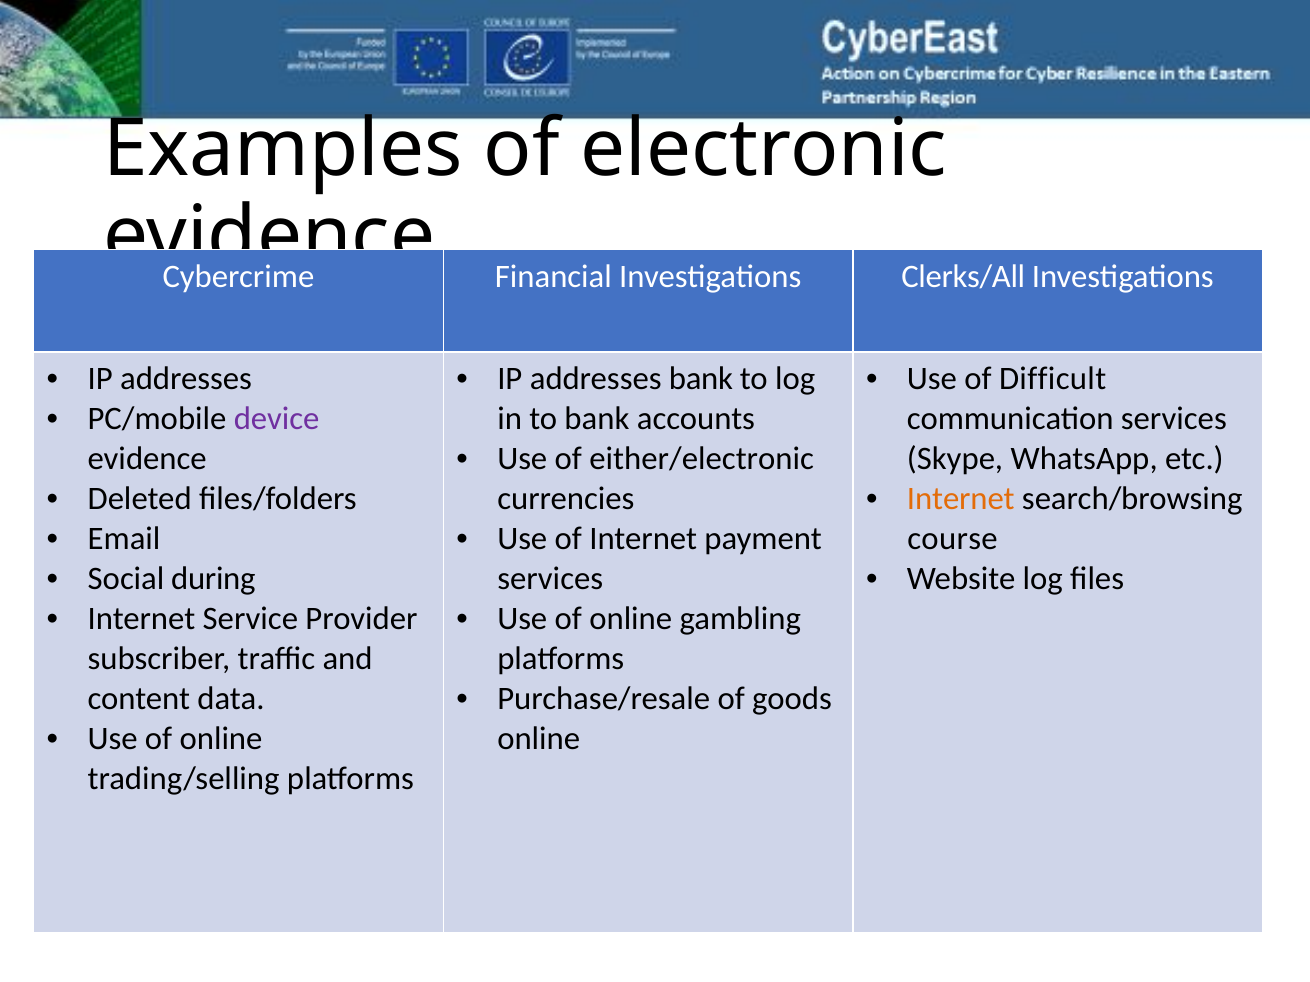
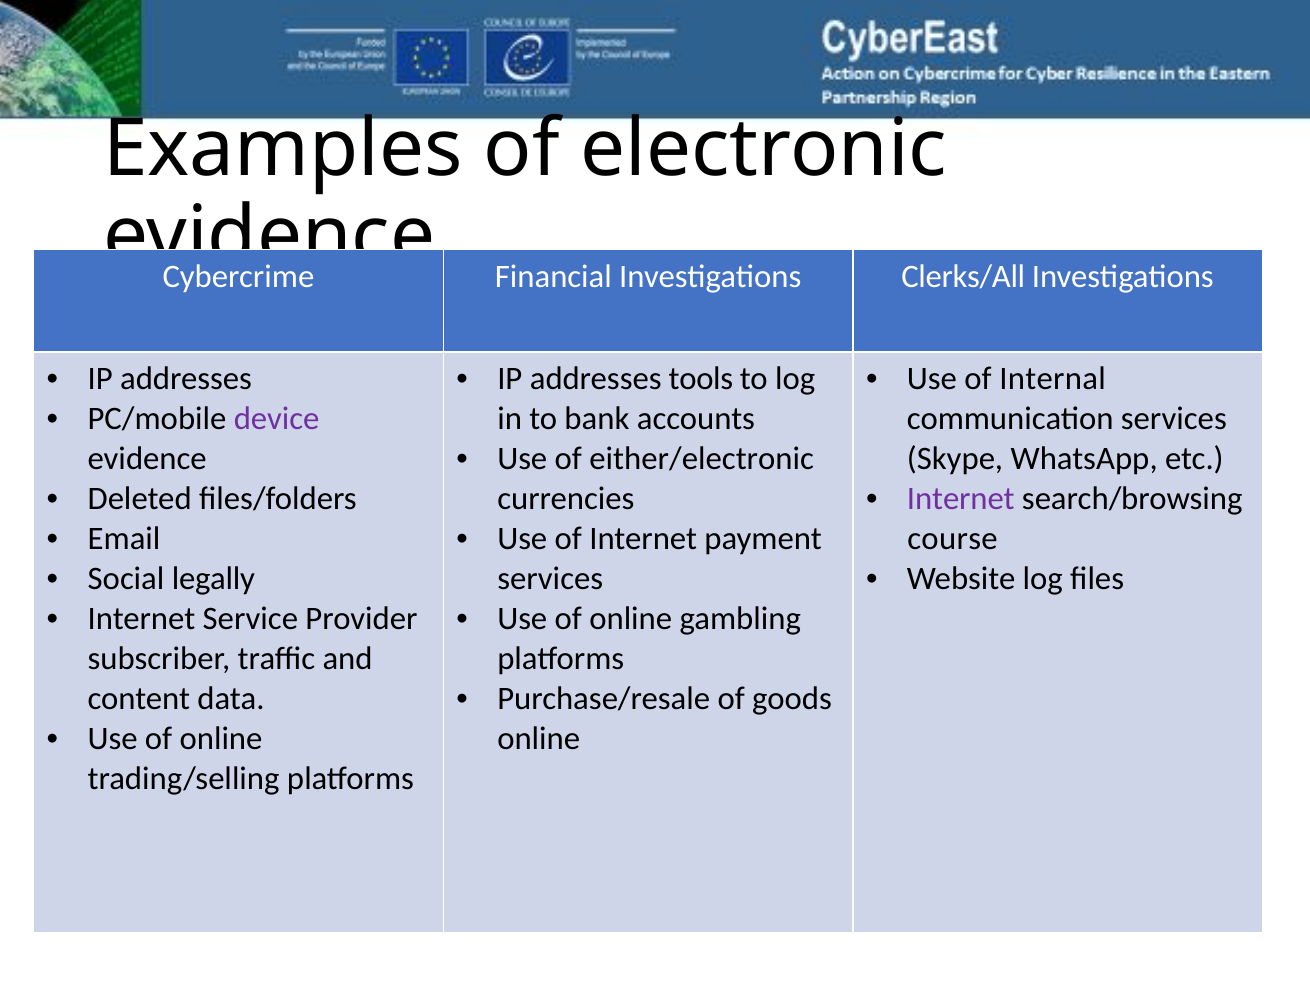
addresses bank: bank -> tools (701, 379)
Difficult: Difficult -> Internal (1053, 379)
Internet colour: orange -> purple (961, 499)
during: during -> legally (213, 579)
